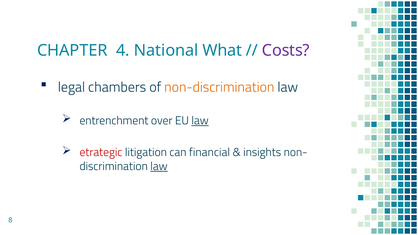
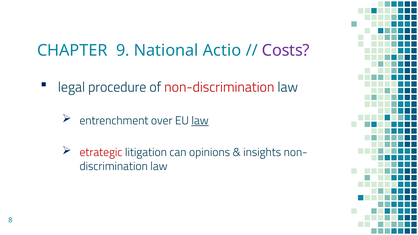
4: 4 -> 9 (123, 51)
What: What -> Actio (222, 51)
chambers: chambers -> procedure (117, 87)
non-discrimination colour: orange -> red (219, 87)
financial: financial -> opinions (210, 153)
law underline: present -> none (159, 166)
